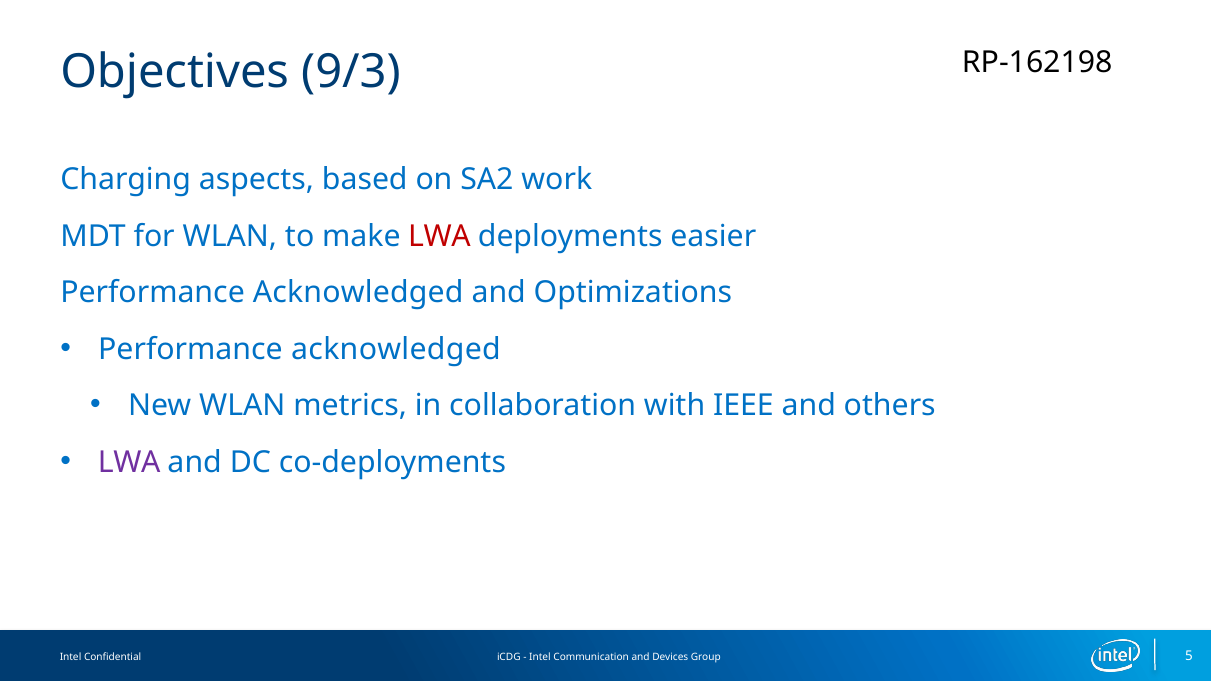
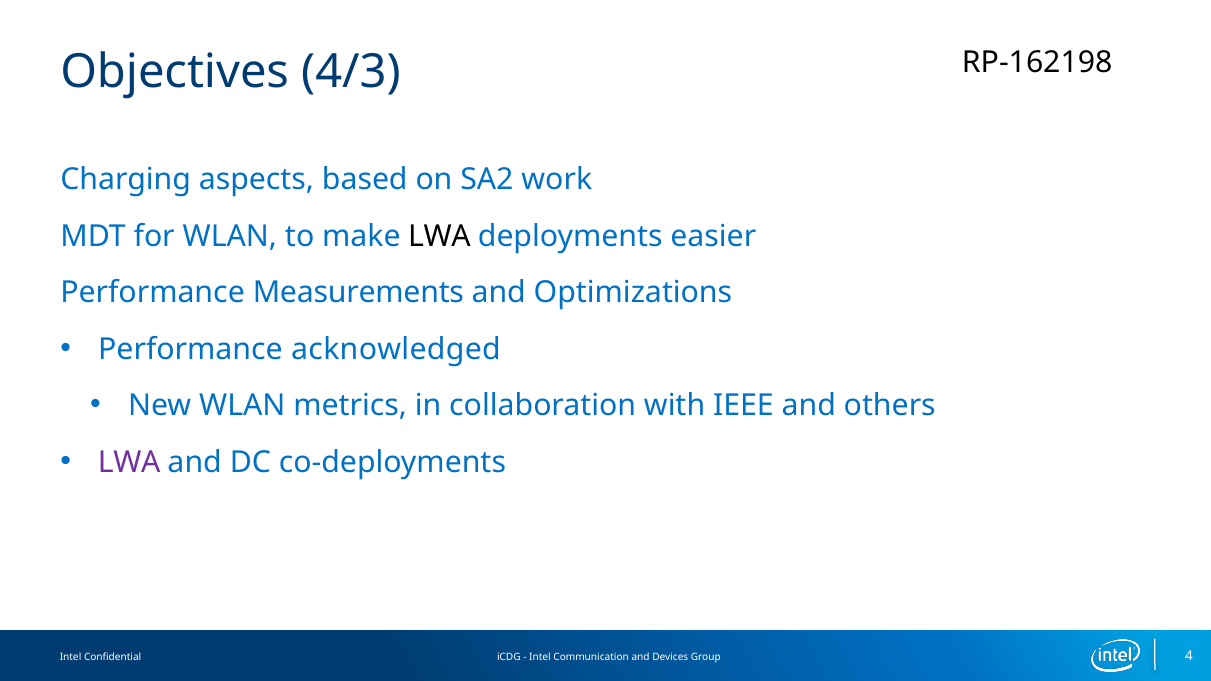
9/3: 9/3 -> 4/3 (351, 72)
LWA colour: red -> black (439, 236)
Acknowledged: Acknowledged -> Measurements (358, 293)
5: 5 -> 4 (1189, 657)
